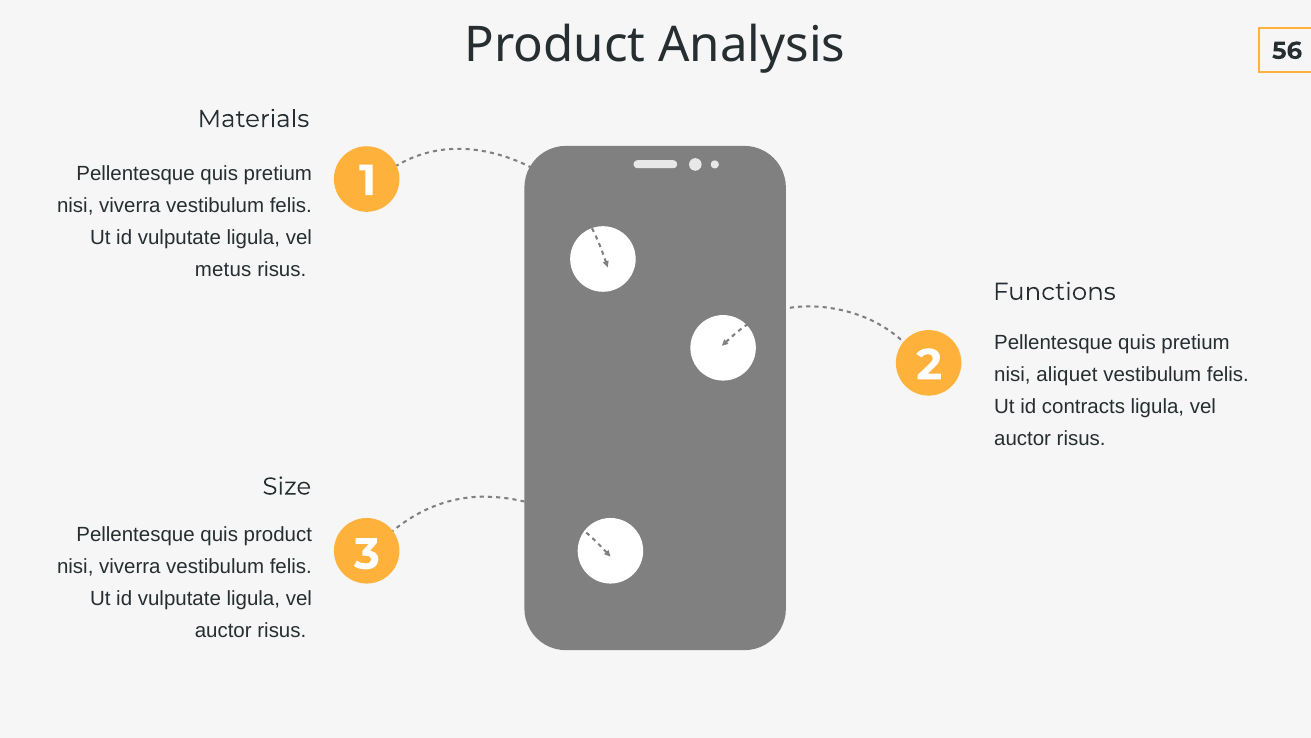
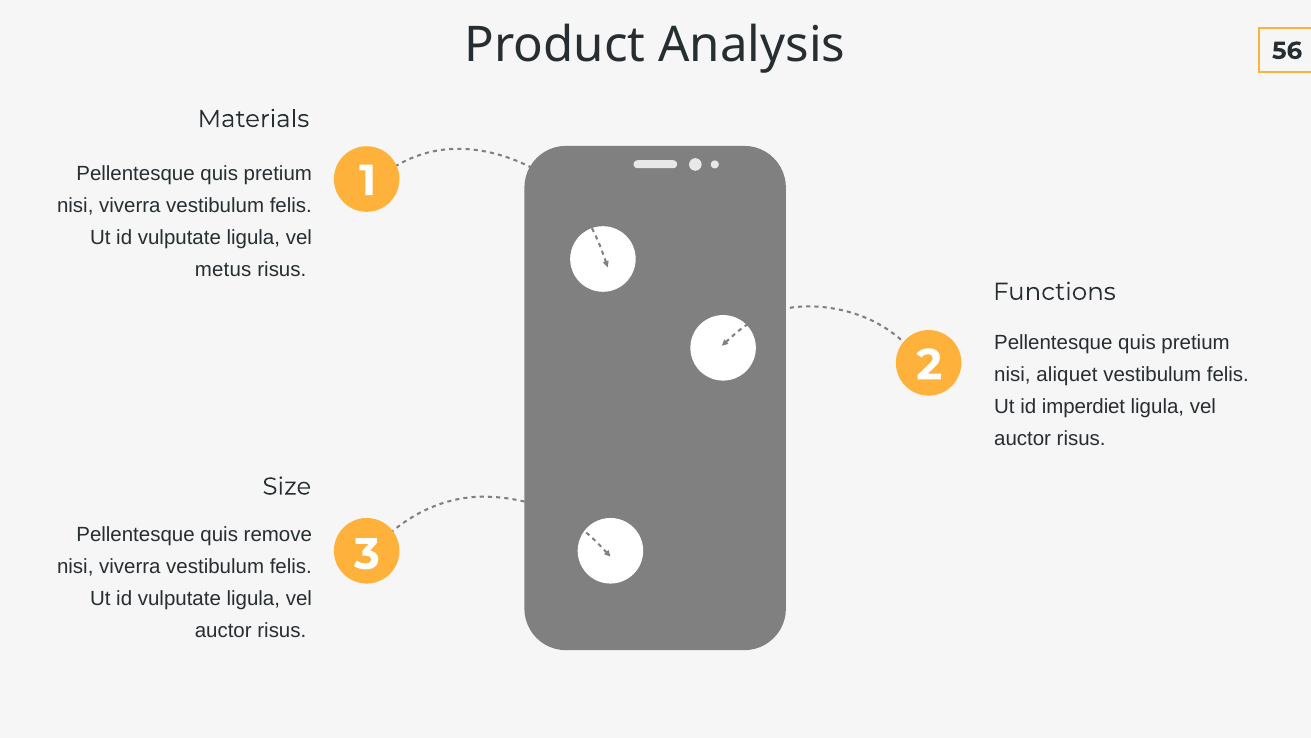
contracts: contracts -> imperdiet (1084, 407)
quis product: product -> remove (278, 535)
